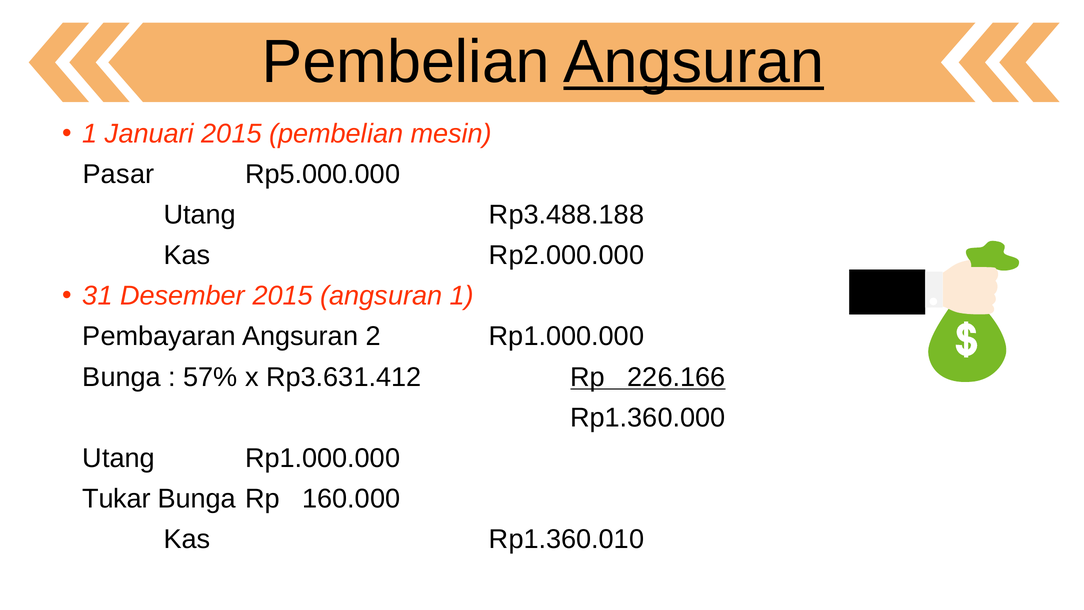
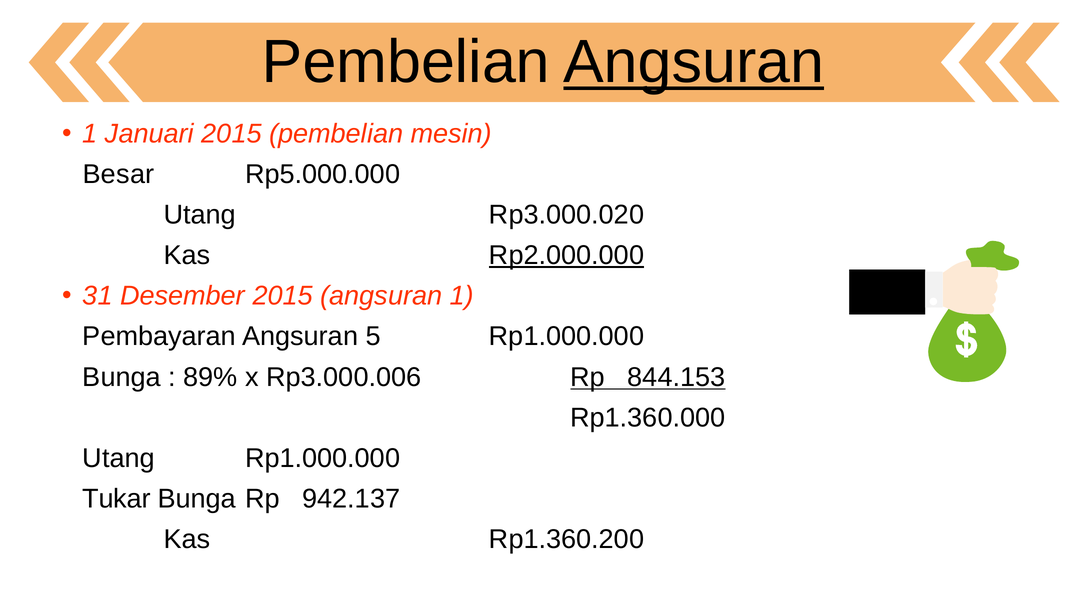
Pasar: Pasar -> Besar (118, 174)
Rp3.488.188: Rp3.488.188 -> Rp3.000.020 (567, 215)
Rp2.000.000 underline: none -> present (567, 255)
2: 2 -> 5 (373, 336)
57%: 57% -> 89% (210, 377)
Rp3.631.412: Rp3.631.412 -> Rp3.000.006 (344, 377)
226.166: 226.166 -> 844.153 (676, 377)
160.000: 160.000 -> 942.137 (351, 499)
Rp1.360.010: Rp1.360.010 -> Rp1.360.200 (567, 539)
